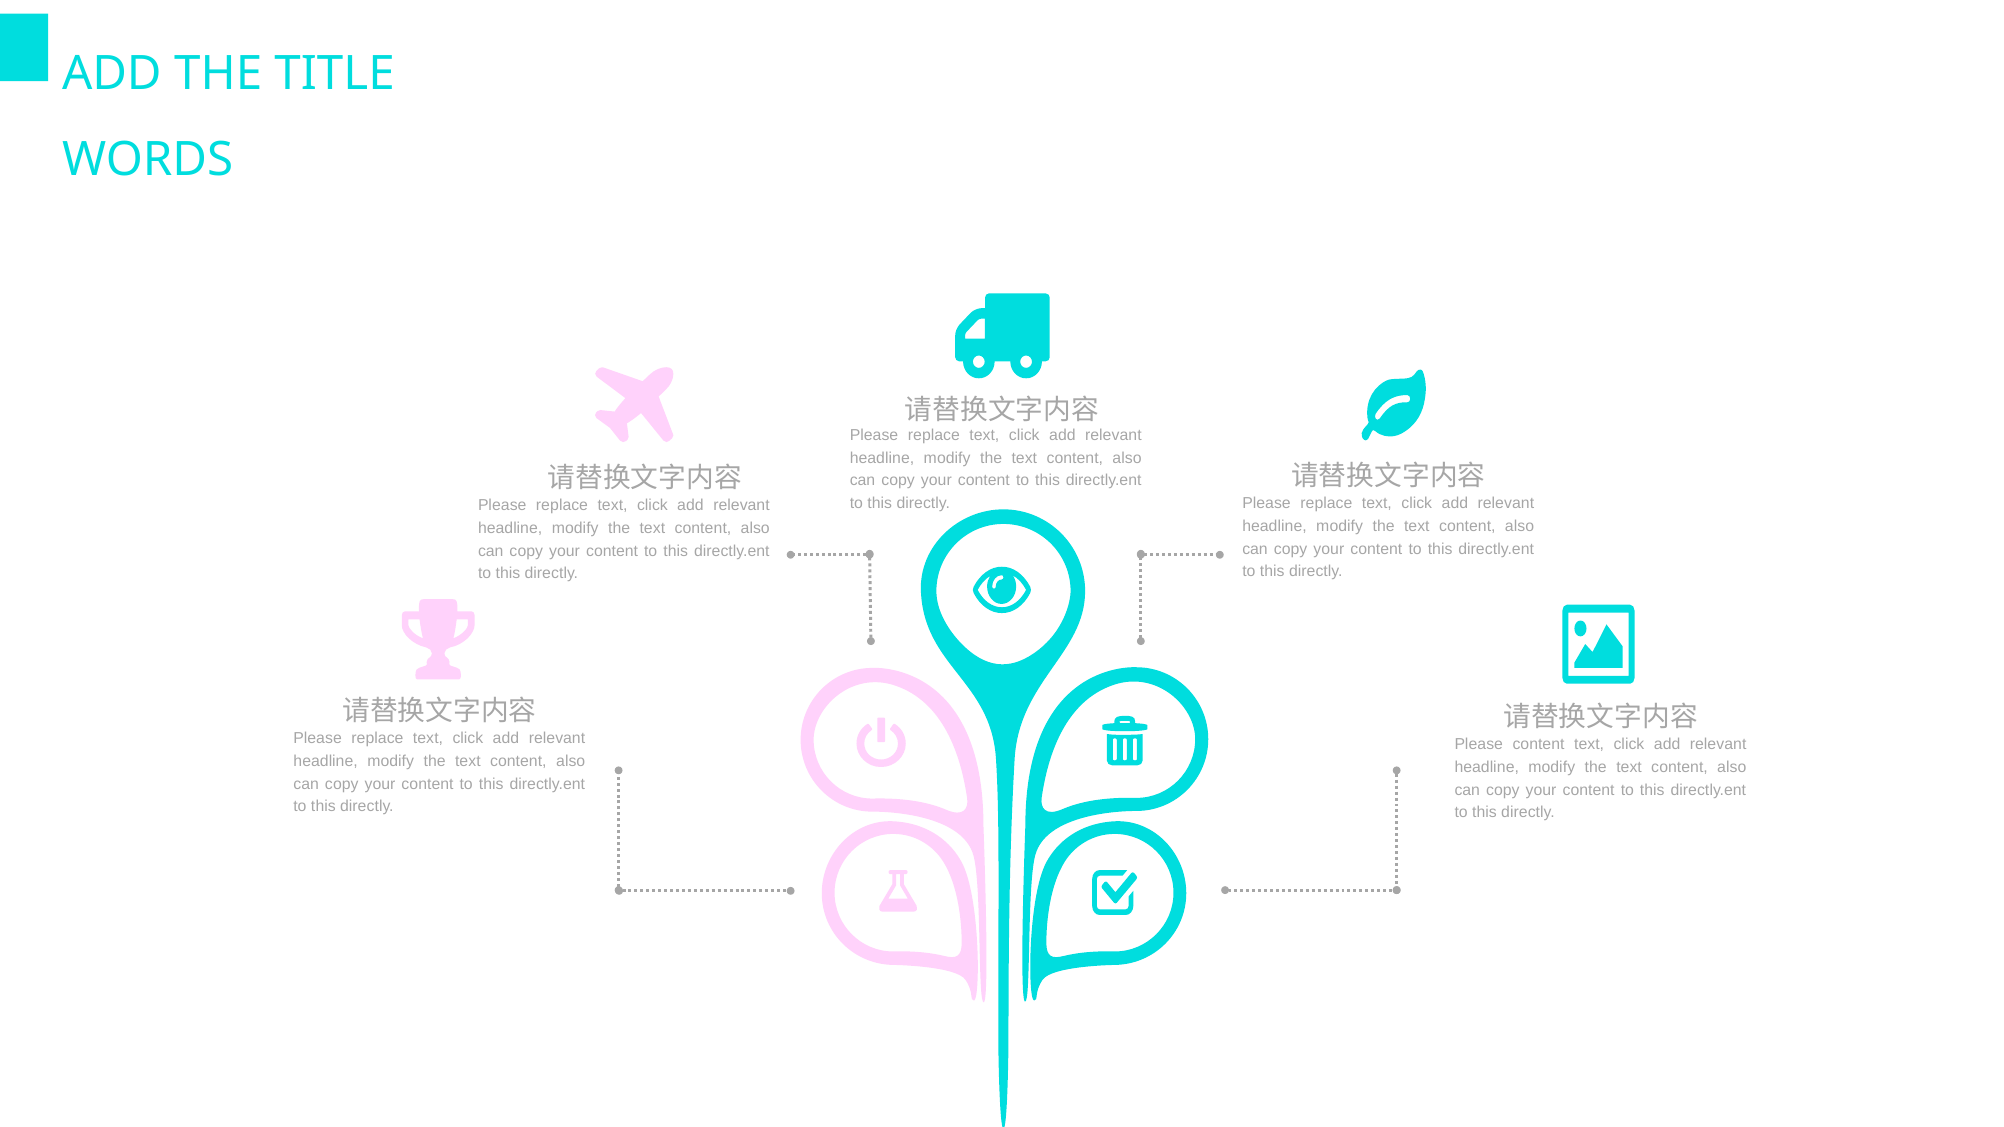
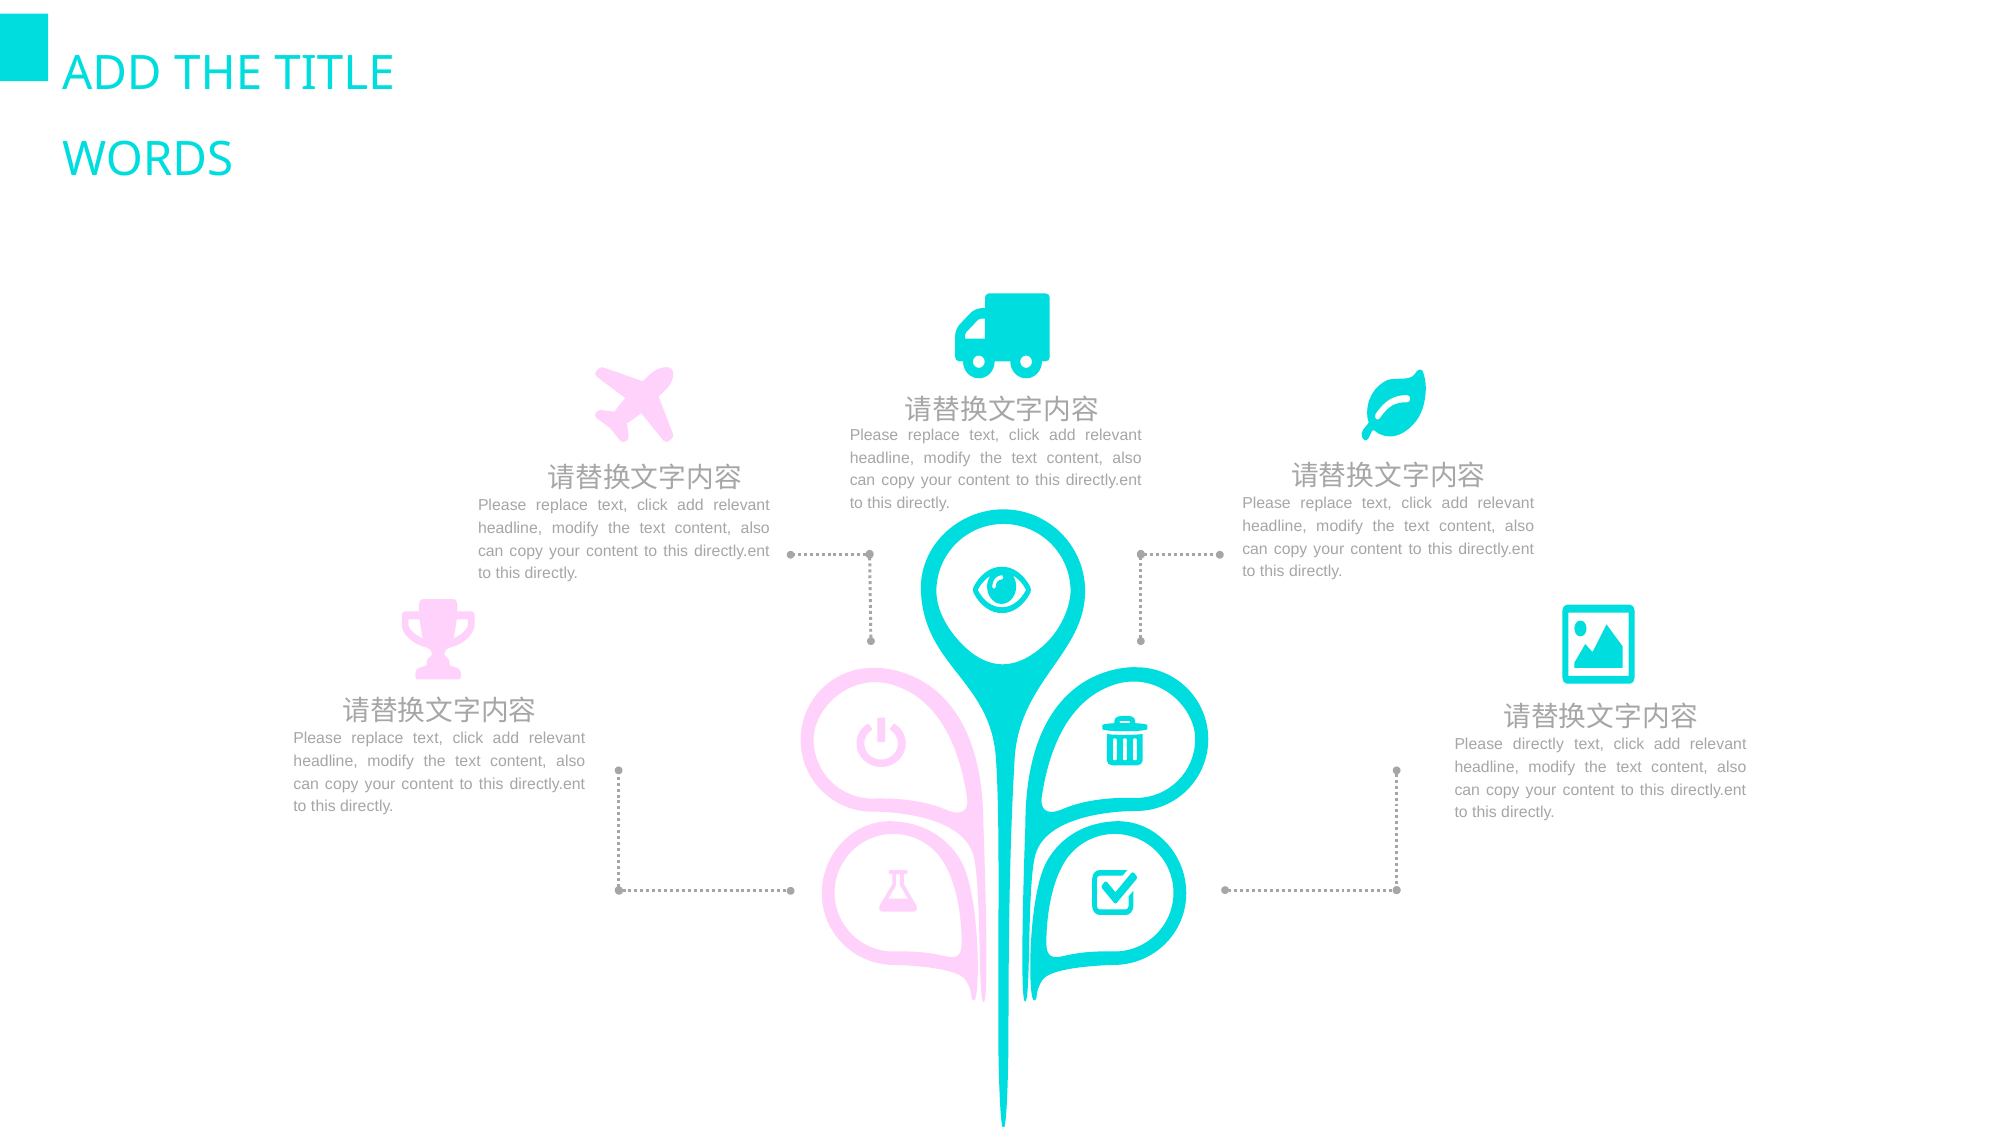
Please content: content -> directly (1538, 745)
